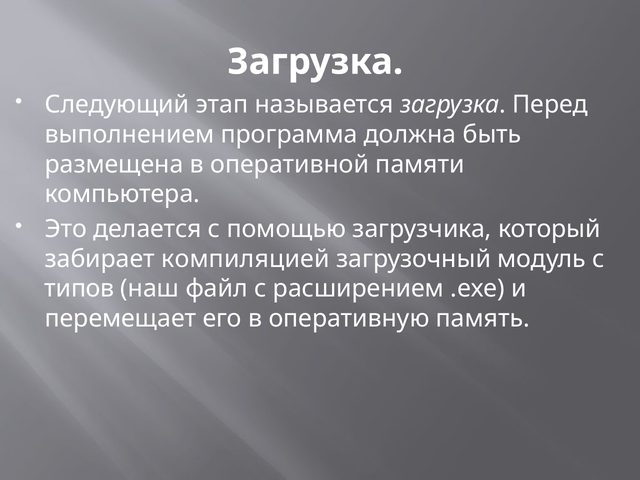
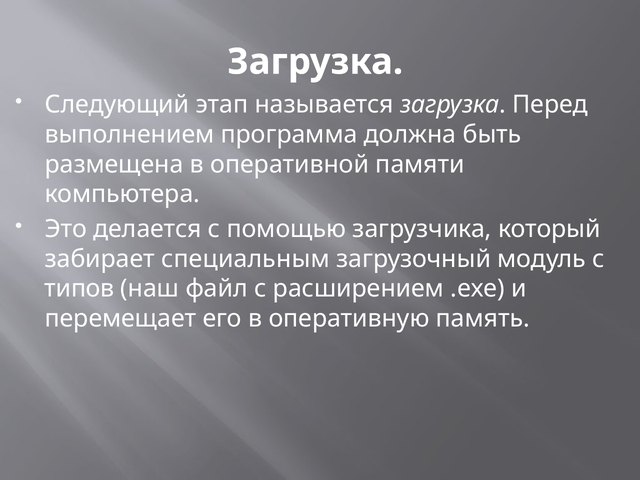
компиляцией: компиляцией -> специальным (245, 259)
